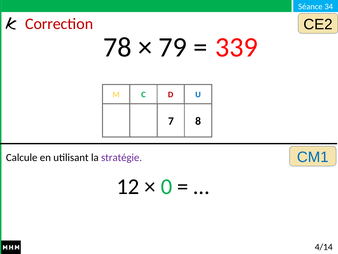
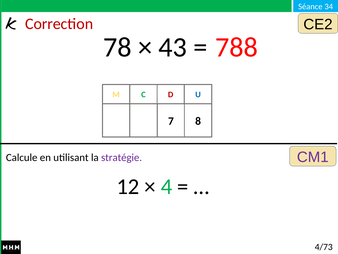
79: 79 -> 43 (173, 47)
339: 339 -> 788 (236, 47)
CM1 colour: blue -> purple (313, 157)
0: 0 -> 4 (166, 186)
4/14: 4/14 -> 4/73 (324, 247)
